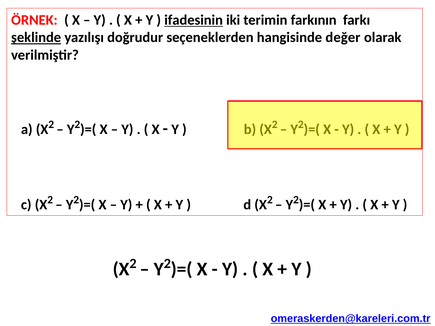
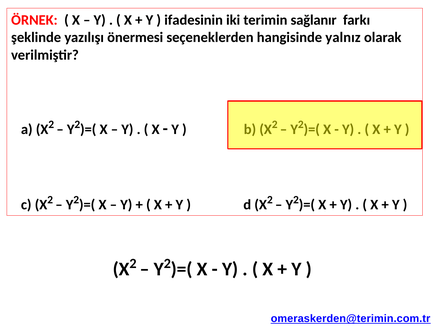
ifadesinin underline: present -> none (194, 20)
farkının: farkının -> sağlanır (314, 20)
şeklinde underline: present -> none (36, 38)
doğrudur: doğrudur -> önermesi (135, 38)
değer: değer -> yalnız (343, 38)
omeraskerden@kareleri.com.tr: omeraskerden@kareleri.com.tr -> omeraskerden@terimin.com.tr (351, 319)
